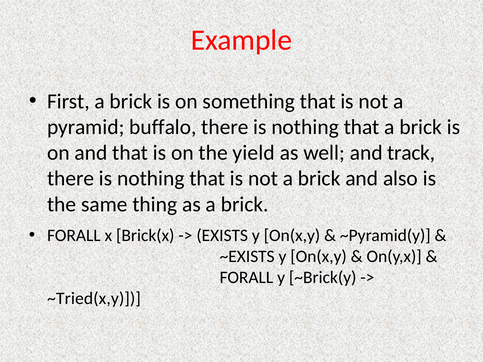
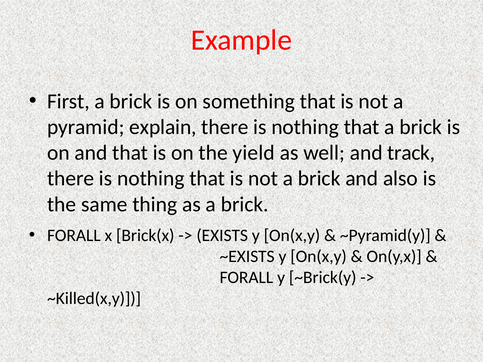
buffalo: buffalo -> explain (163, 127)
~Tried(x,y: ~Tried(x,y -> ~Killed(x,y (94, 299)
